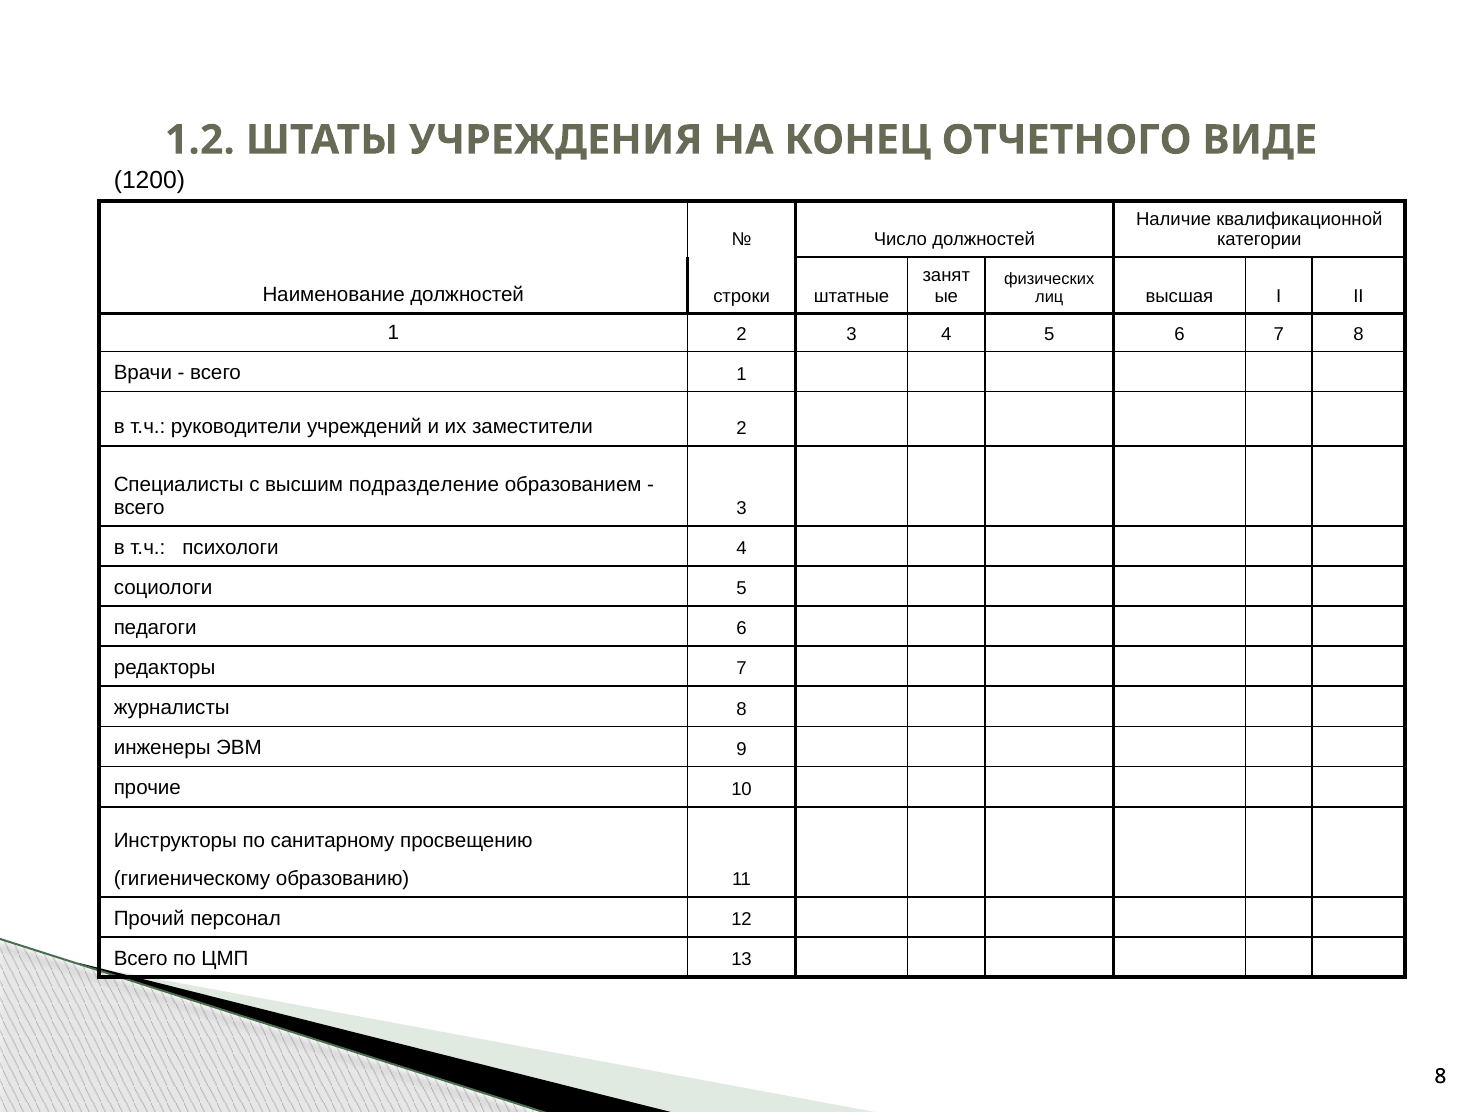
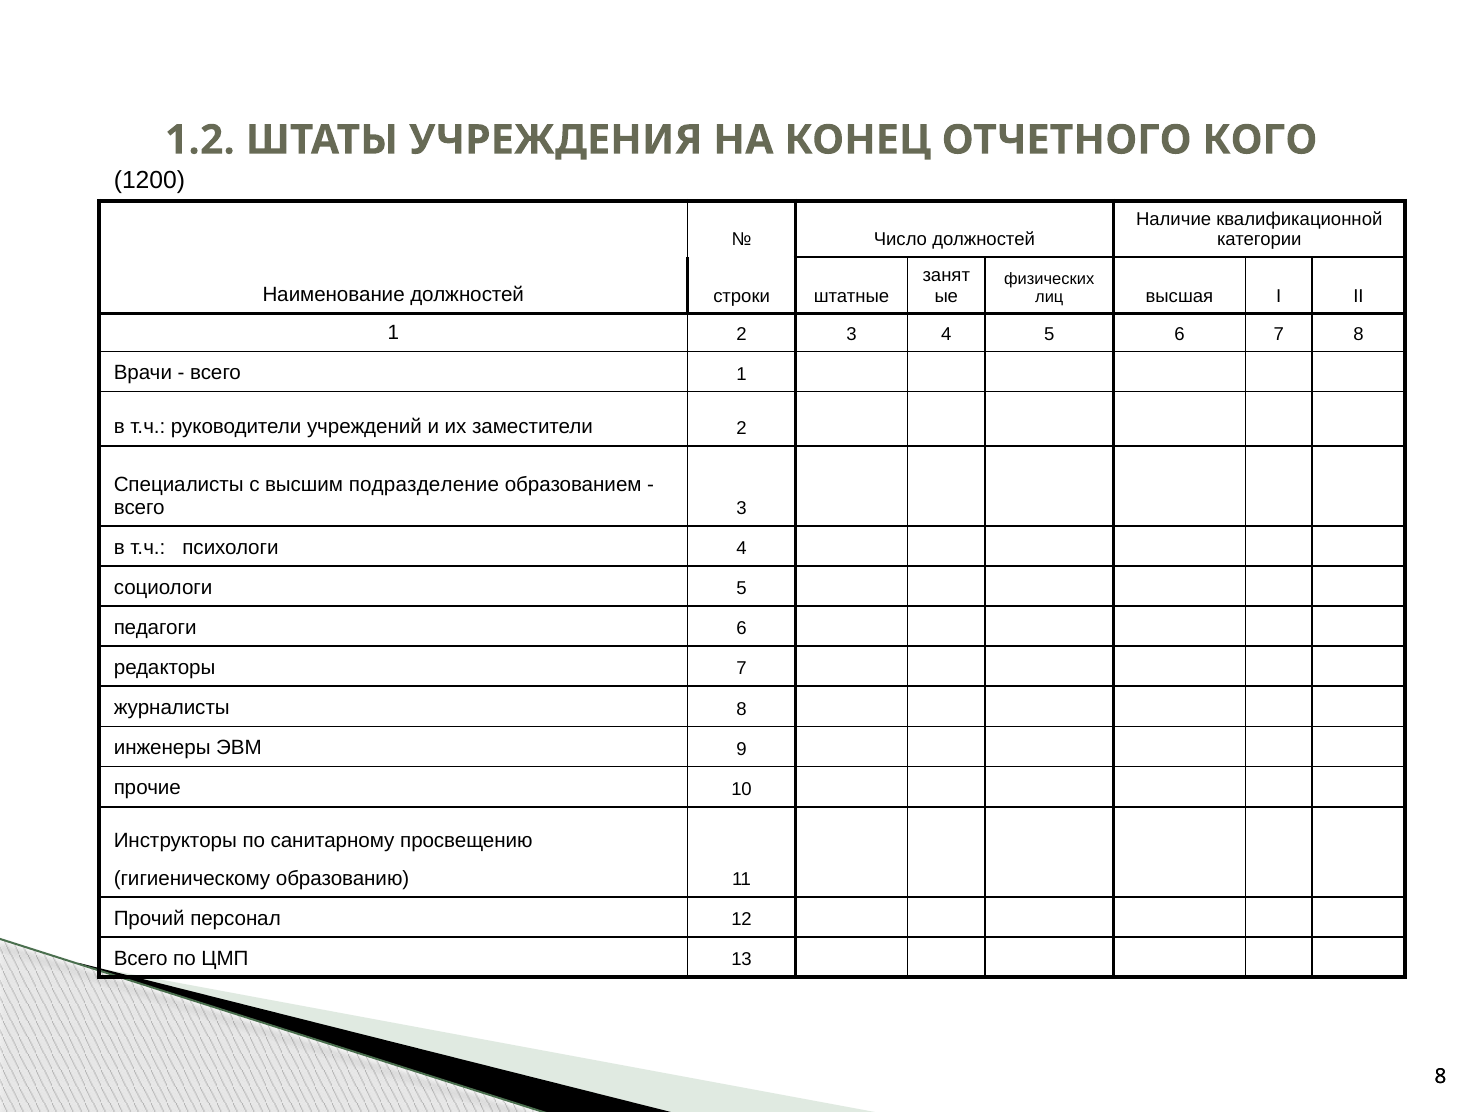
ВИДЕ: ВИДЕ -> КОГО (1260, 140)
